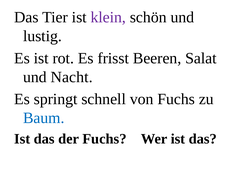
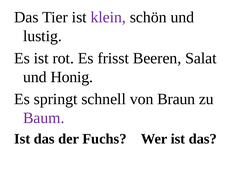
Nacht: Nacht -> Honig (72, 77)
von Fuchs: Fuchs -> Braun (176, 99)
Baum colour: blue -> purple (44, 118)
